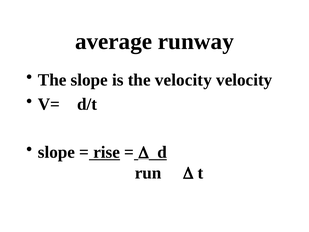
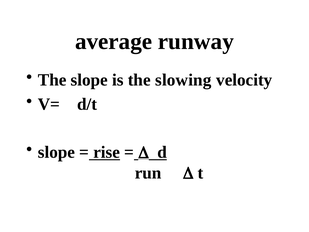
the velocity: velocity -> slowing (183, 80)
